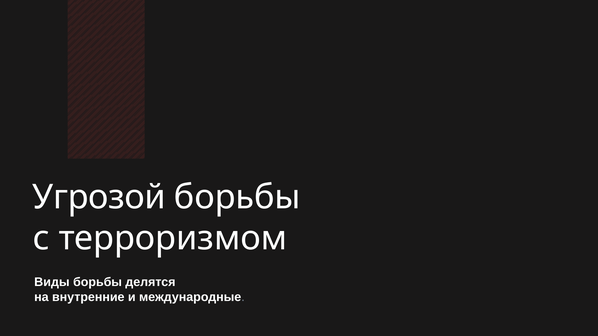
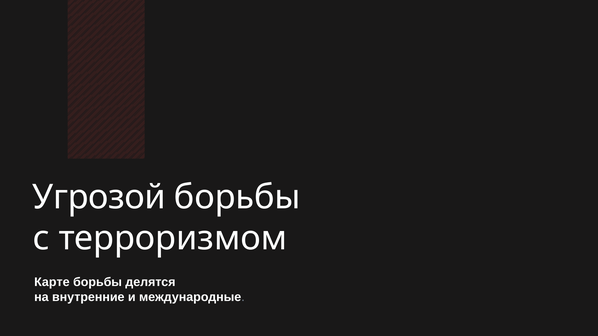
Виды: Виды -> Карте (52, 282)
